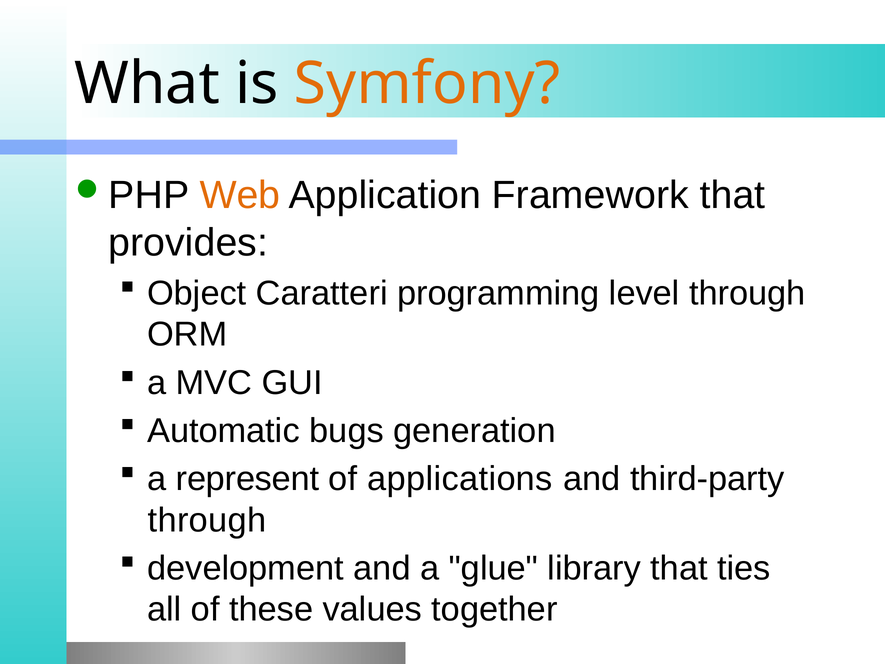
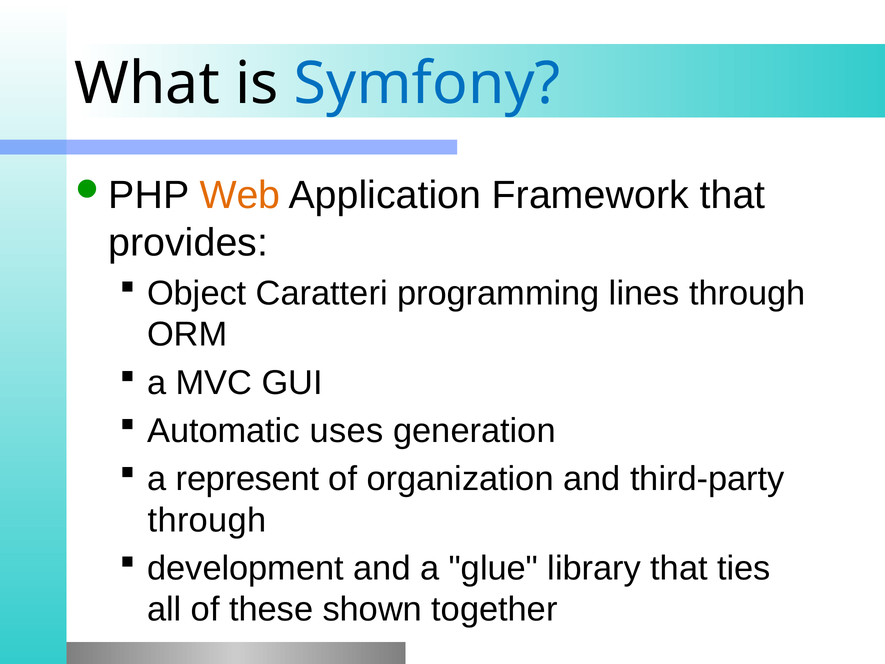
Symfony colour: orange -> blue (427, 84)
level: level -> lines (644, 293)
bugs: bugs -> uses (346, 431)
applications: applications -> organization (460, 479)
values: values -> shown (372, 609)
